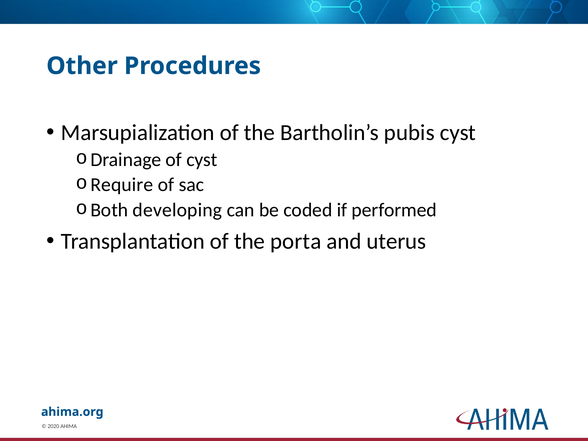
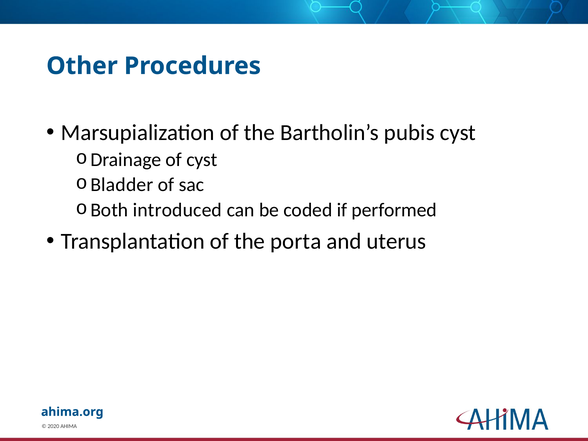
Require: Require -> Bladder (122, 185)
developing: developing -> introduced (177, 210)
